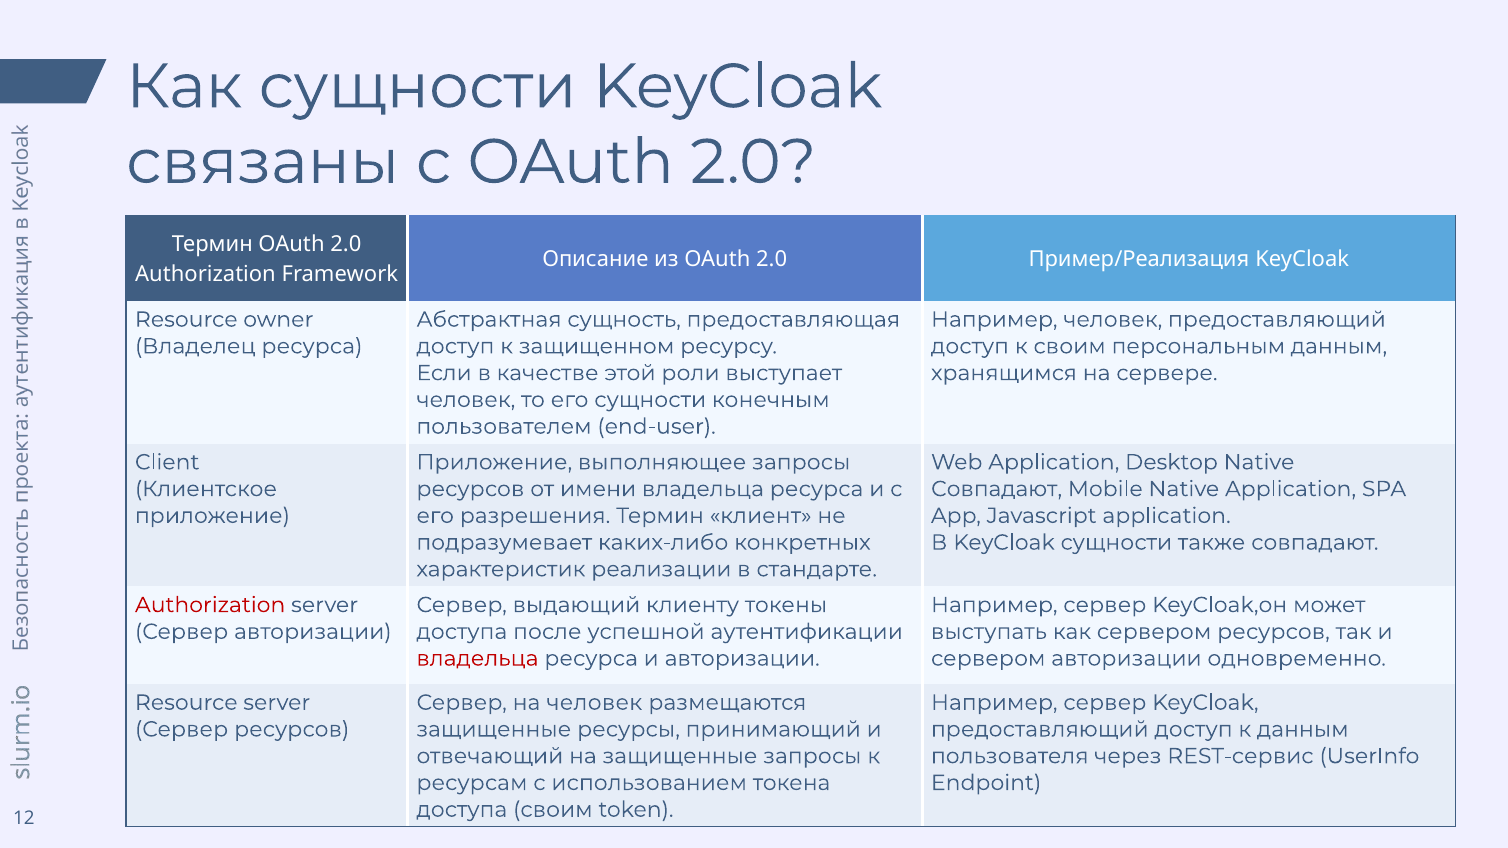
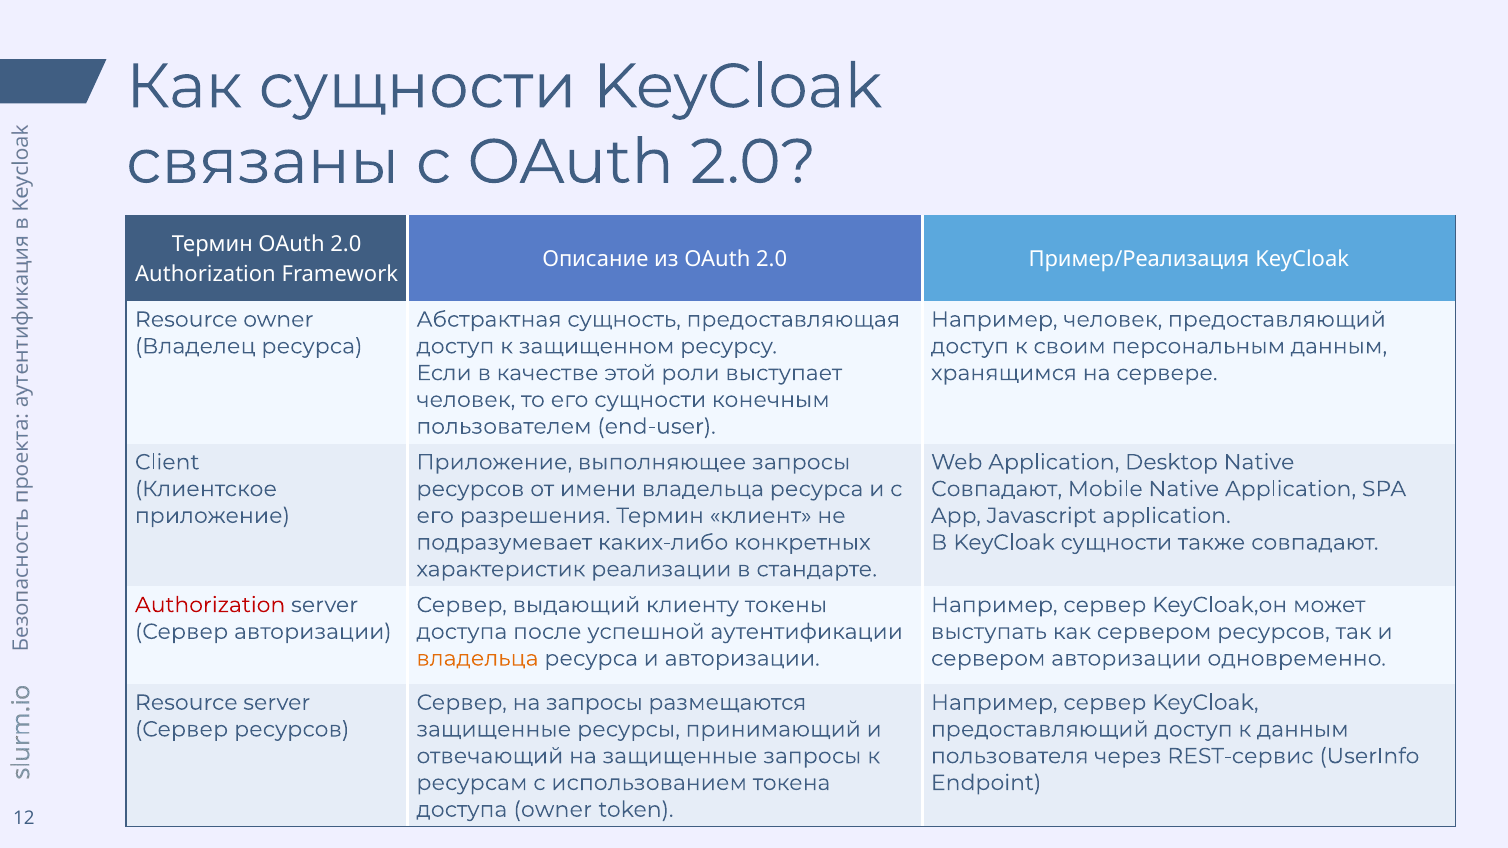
владельца colour: red -> orange (477, 659)
на человек: человек -> запросы (594, 703)
доступа своим: своим -> owner (553, 810)
